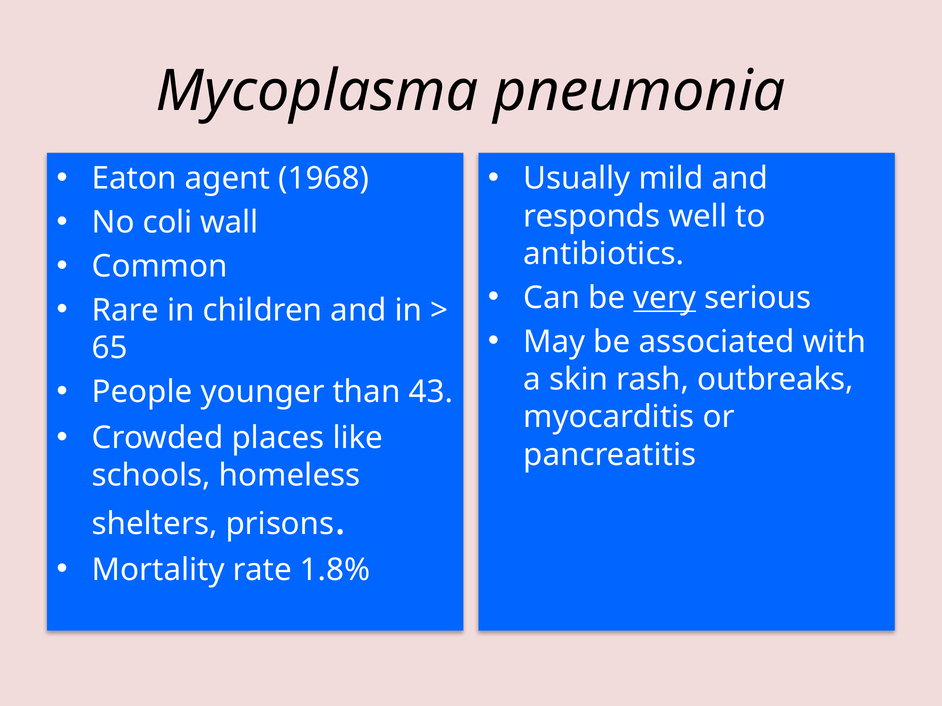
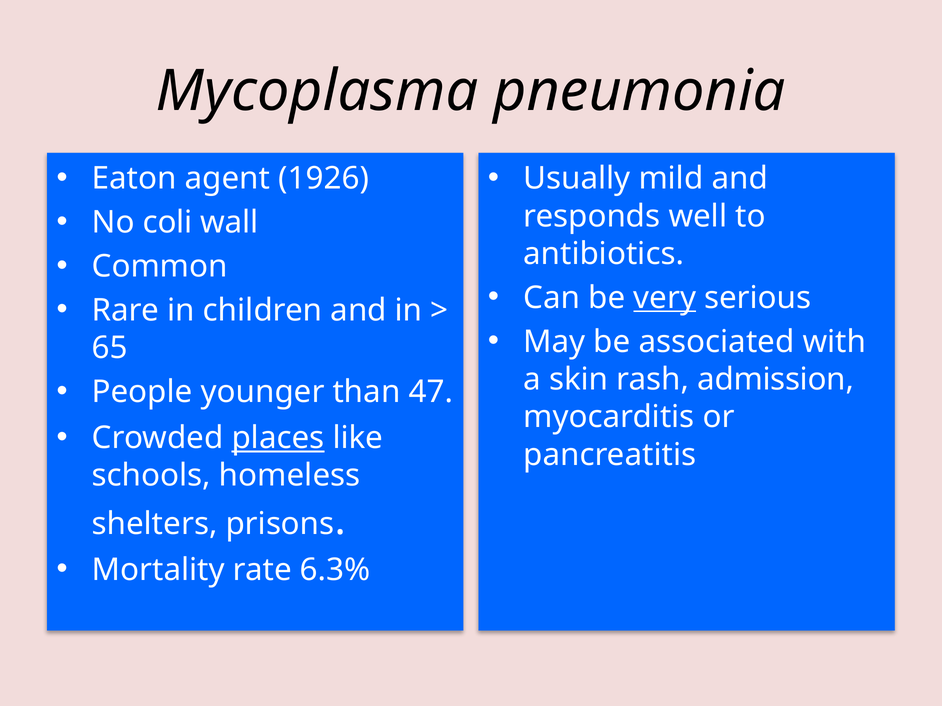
1968: 1968 -> 1926 (324, 179)
outbreaks: outbreaks -> admission (776, 380)
43: 43 -> 47 (431, 392)
places underline: none -> present (278, 438)
1.8%: 1.8% -> 6.3% (335, 570)
